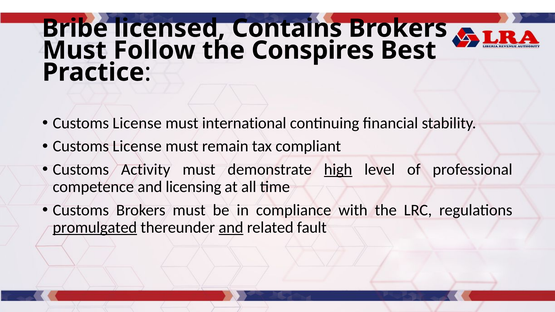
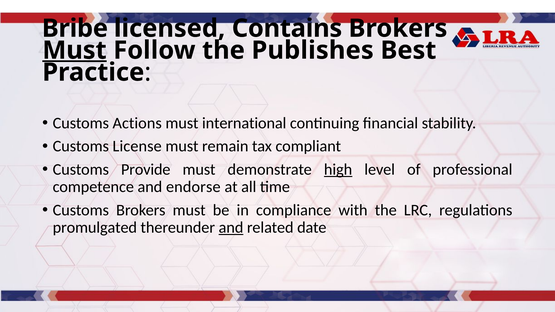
Must underline: none -> present (74, 50)
Conspires: Conspires -> Publishes (313, 50)
License: License -> Actions (137, 123)
Activity: Activity -> Provide (146, 170)
licensing: licensing -> endorse (193, 187)
promulgated underline: present -> none (95, 228)
fault: fault -> date (312, 228)
